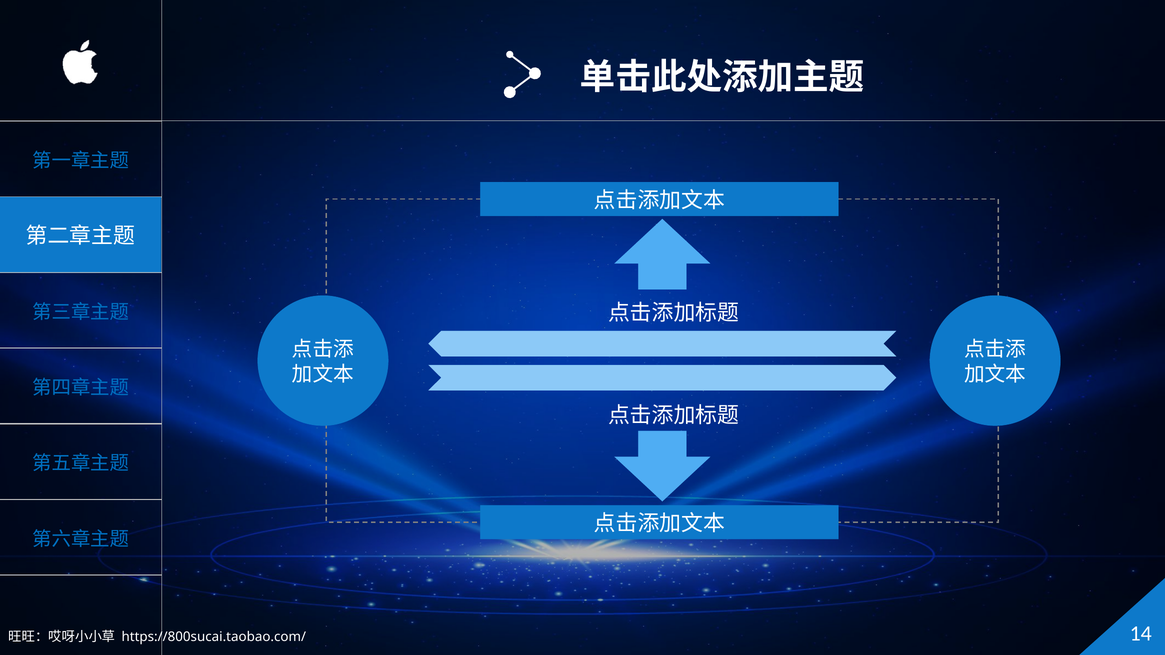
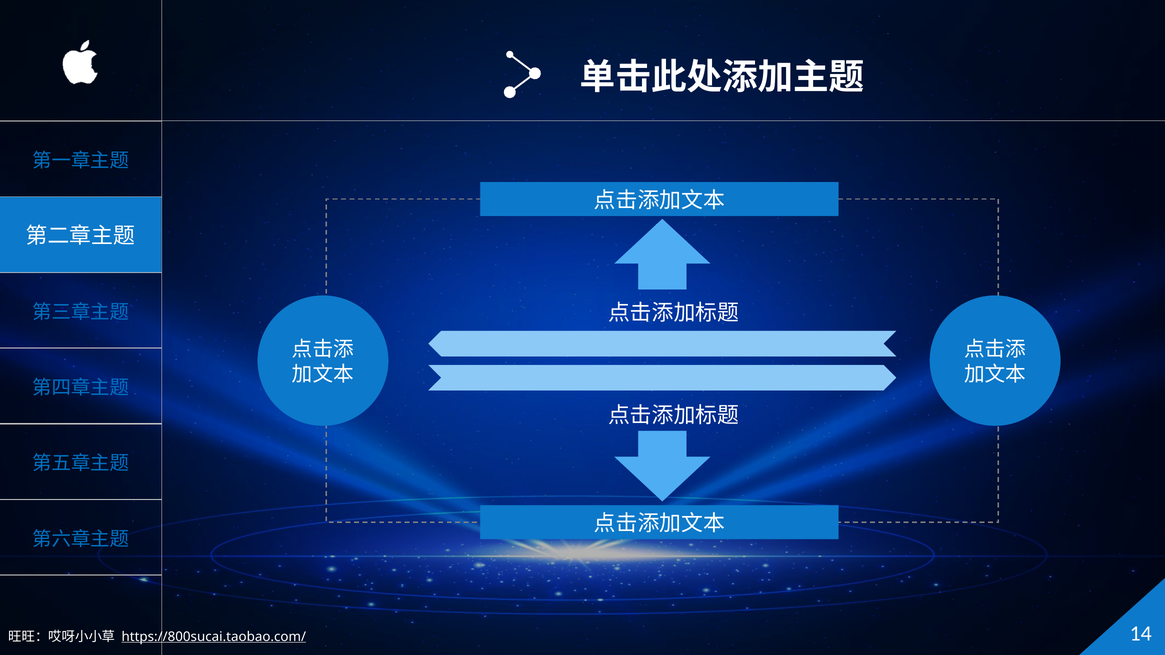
https://800sucai.taobao.com/ underline: none -> present (214, 637)
